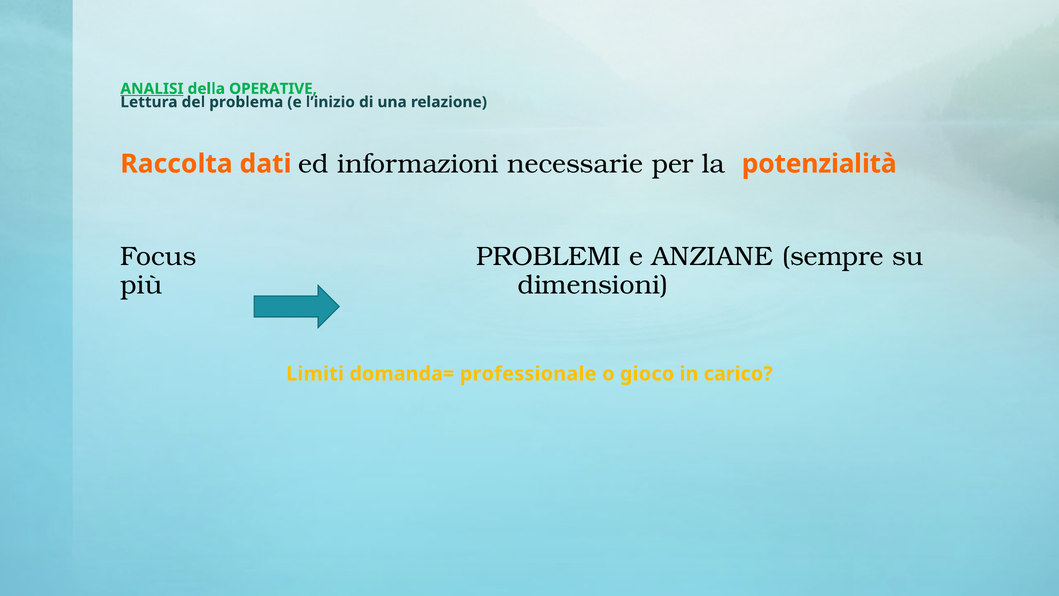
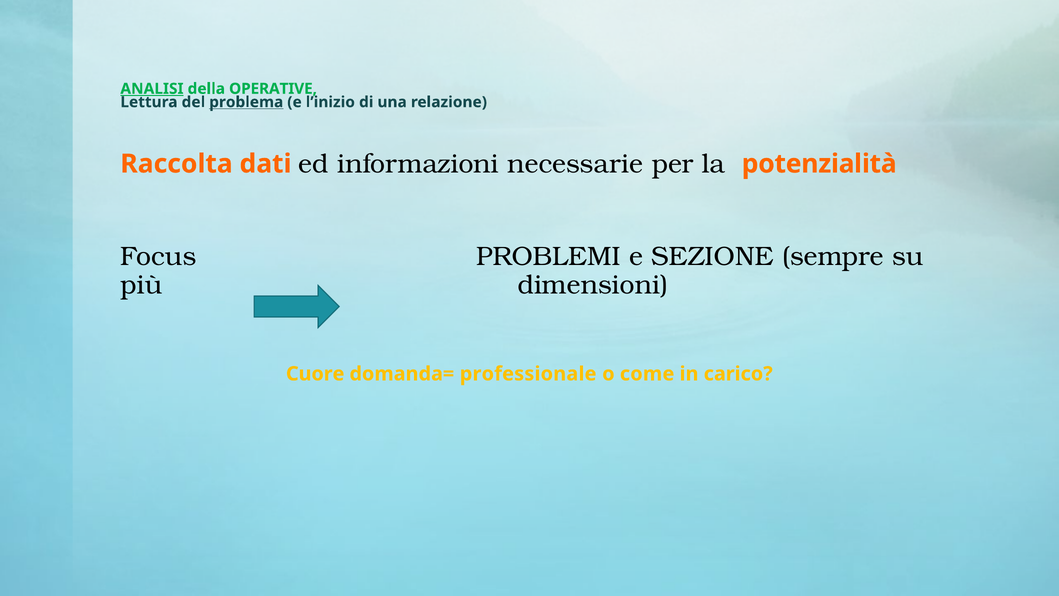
problema underline: none -> present (246, 102)
ANZIANE: ANZIANE -> SEZIONE (713, 256)
Limiti: Limiti -> Cuore (315, 374)
gioco: gioco -> come (647, 374)
